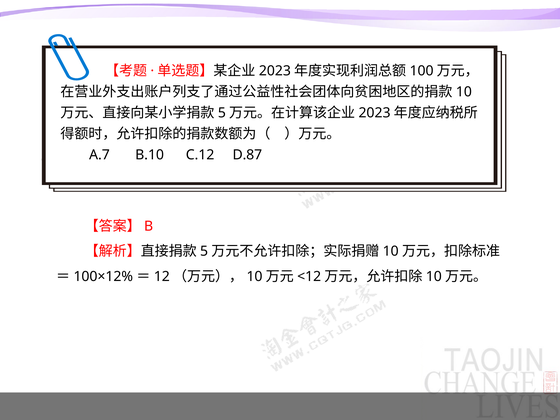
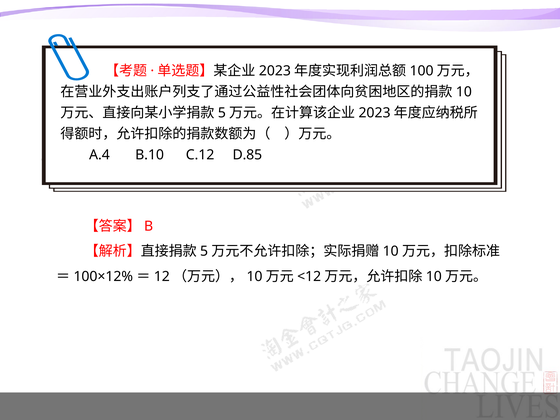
A.7: A.7 -> A.4 (99, 155)
D.87: D.87 -> D.85 (247, 155)
